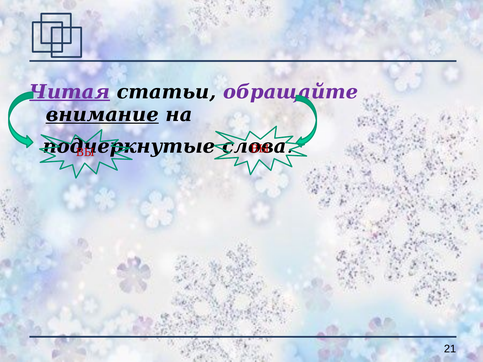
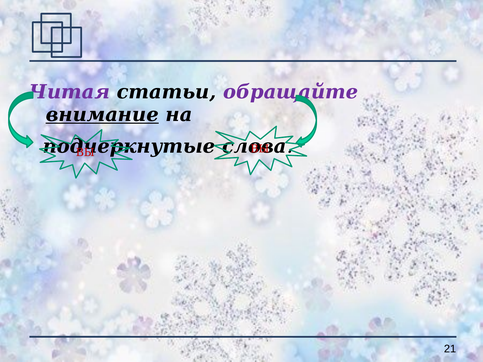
Читая underline: present -> none (70, 92)
